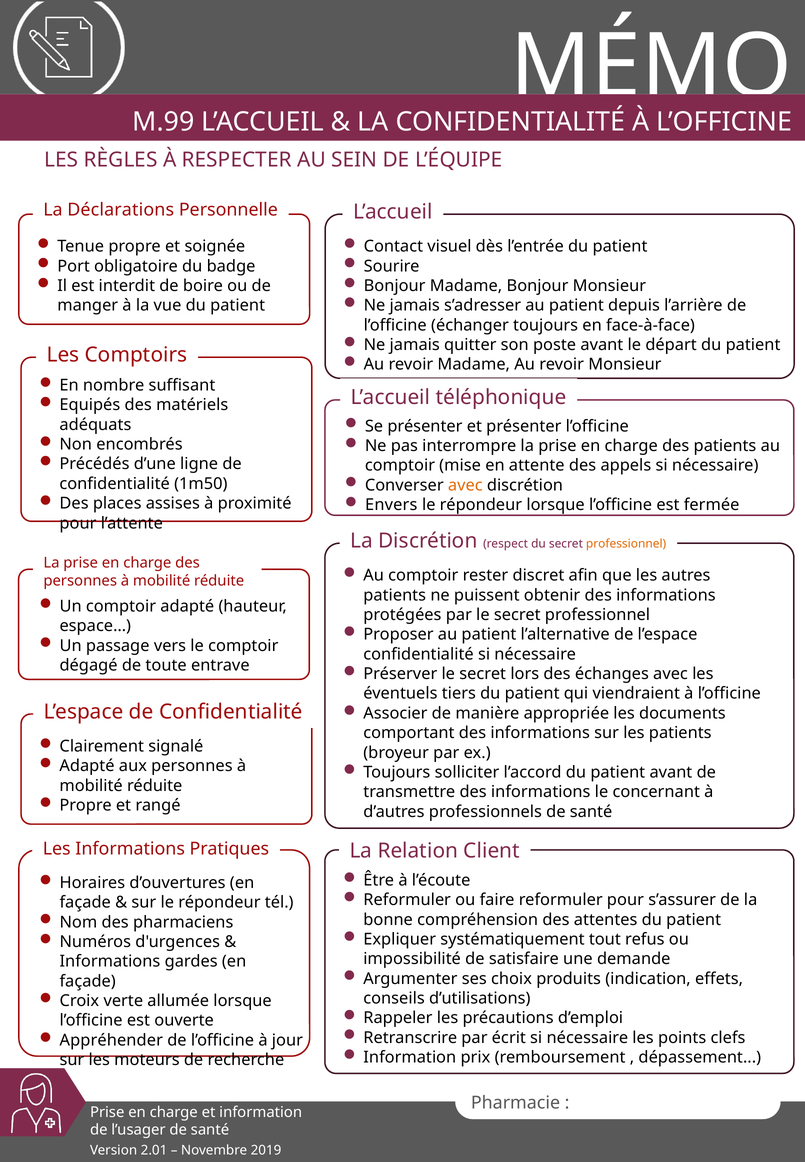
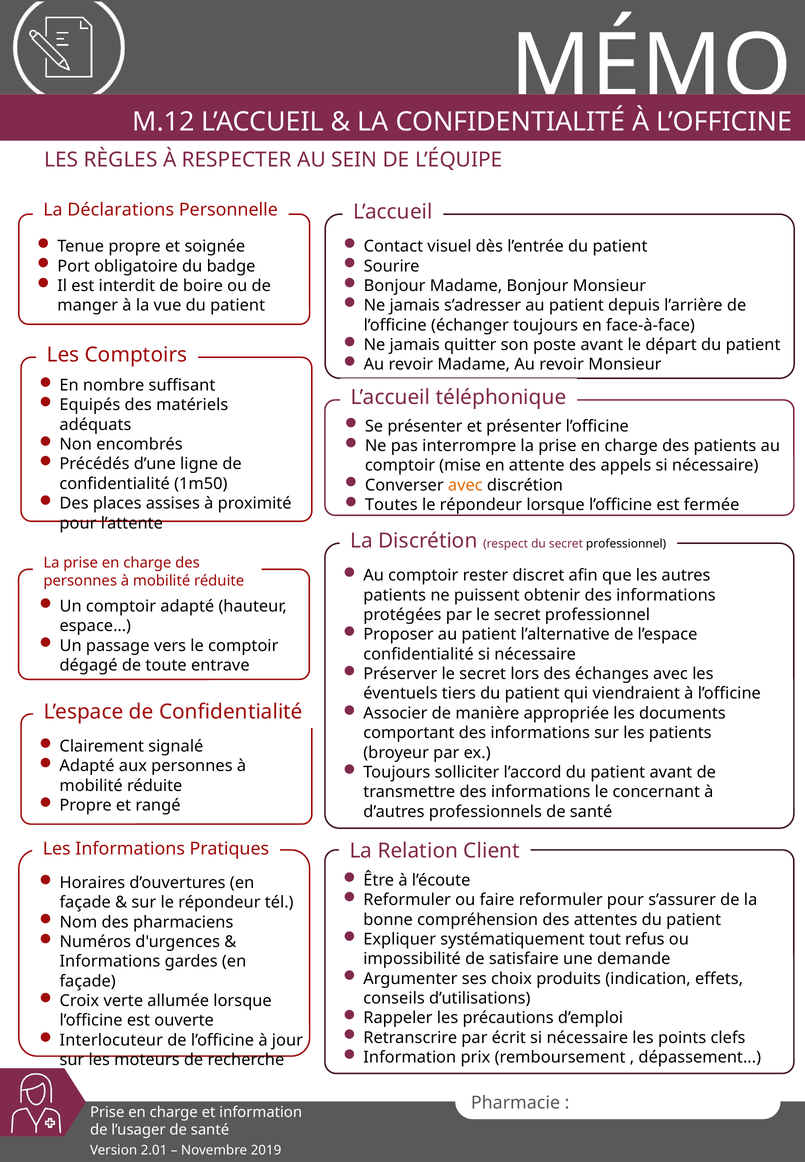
M.99: M.99 -> M.12 (164, 122)
Envers: Envers -> Toutes (391, 505)
professionnel colour: orange -> black (626, 544)
Appréhender: Appréhender -> Interlocuteur (111, 1041)
